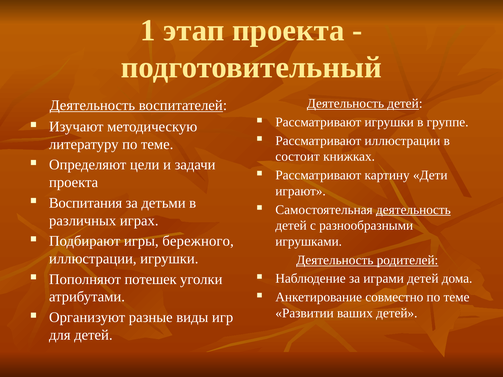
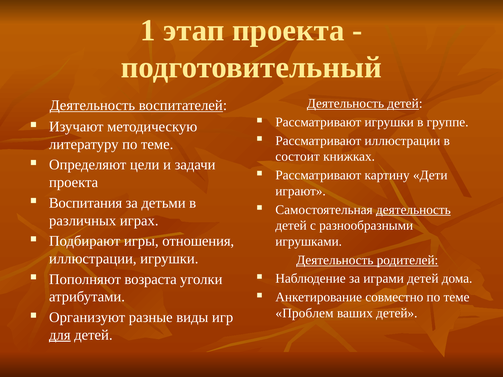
бережного: бережного -> отношения (198, 241)
потешек: потешек -> возраста (151, 279)
Развитии: Развитии -> Проблем (305, 313)
для underline: none -> present (60, 335)
